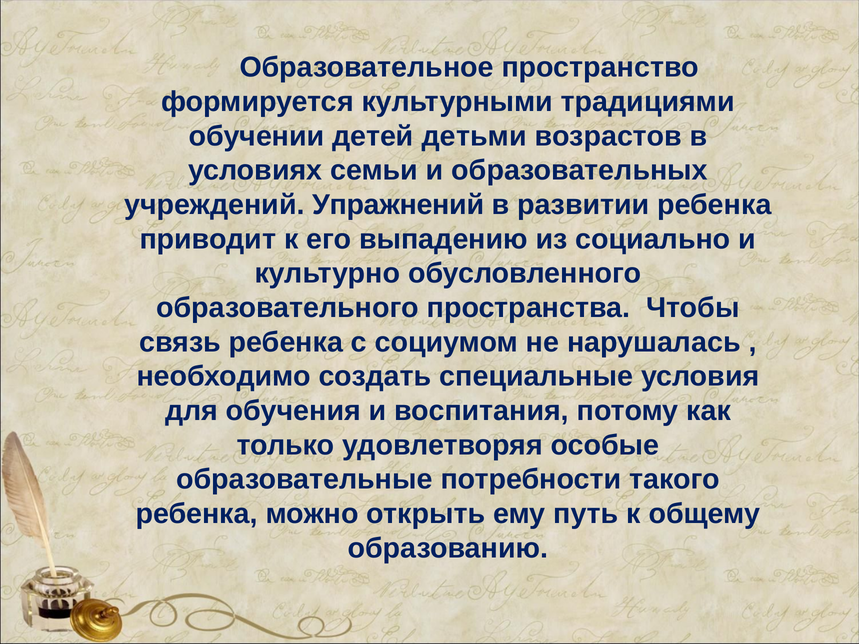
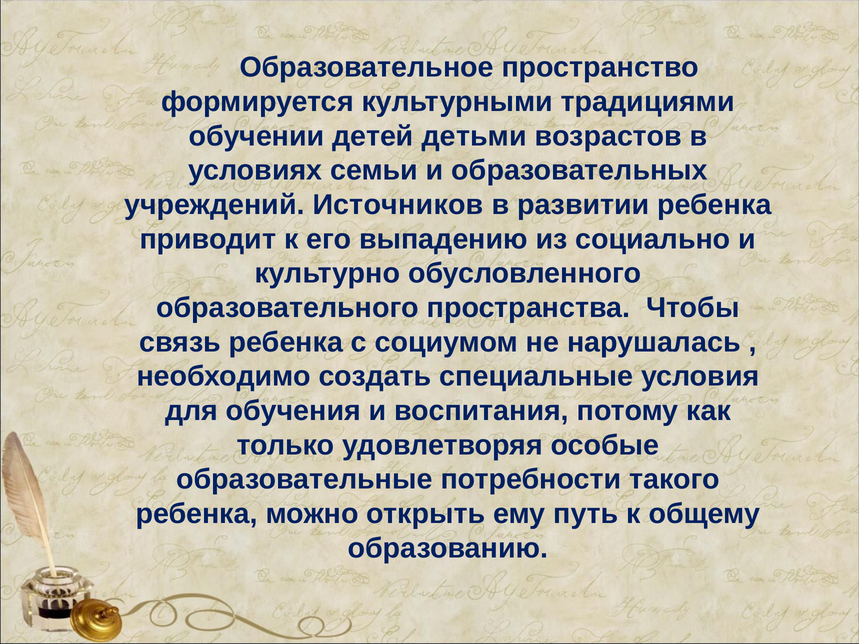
Упражнений: Упражнений -> Источников (398, 205)
